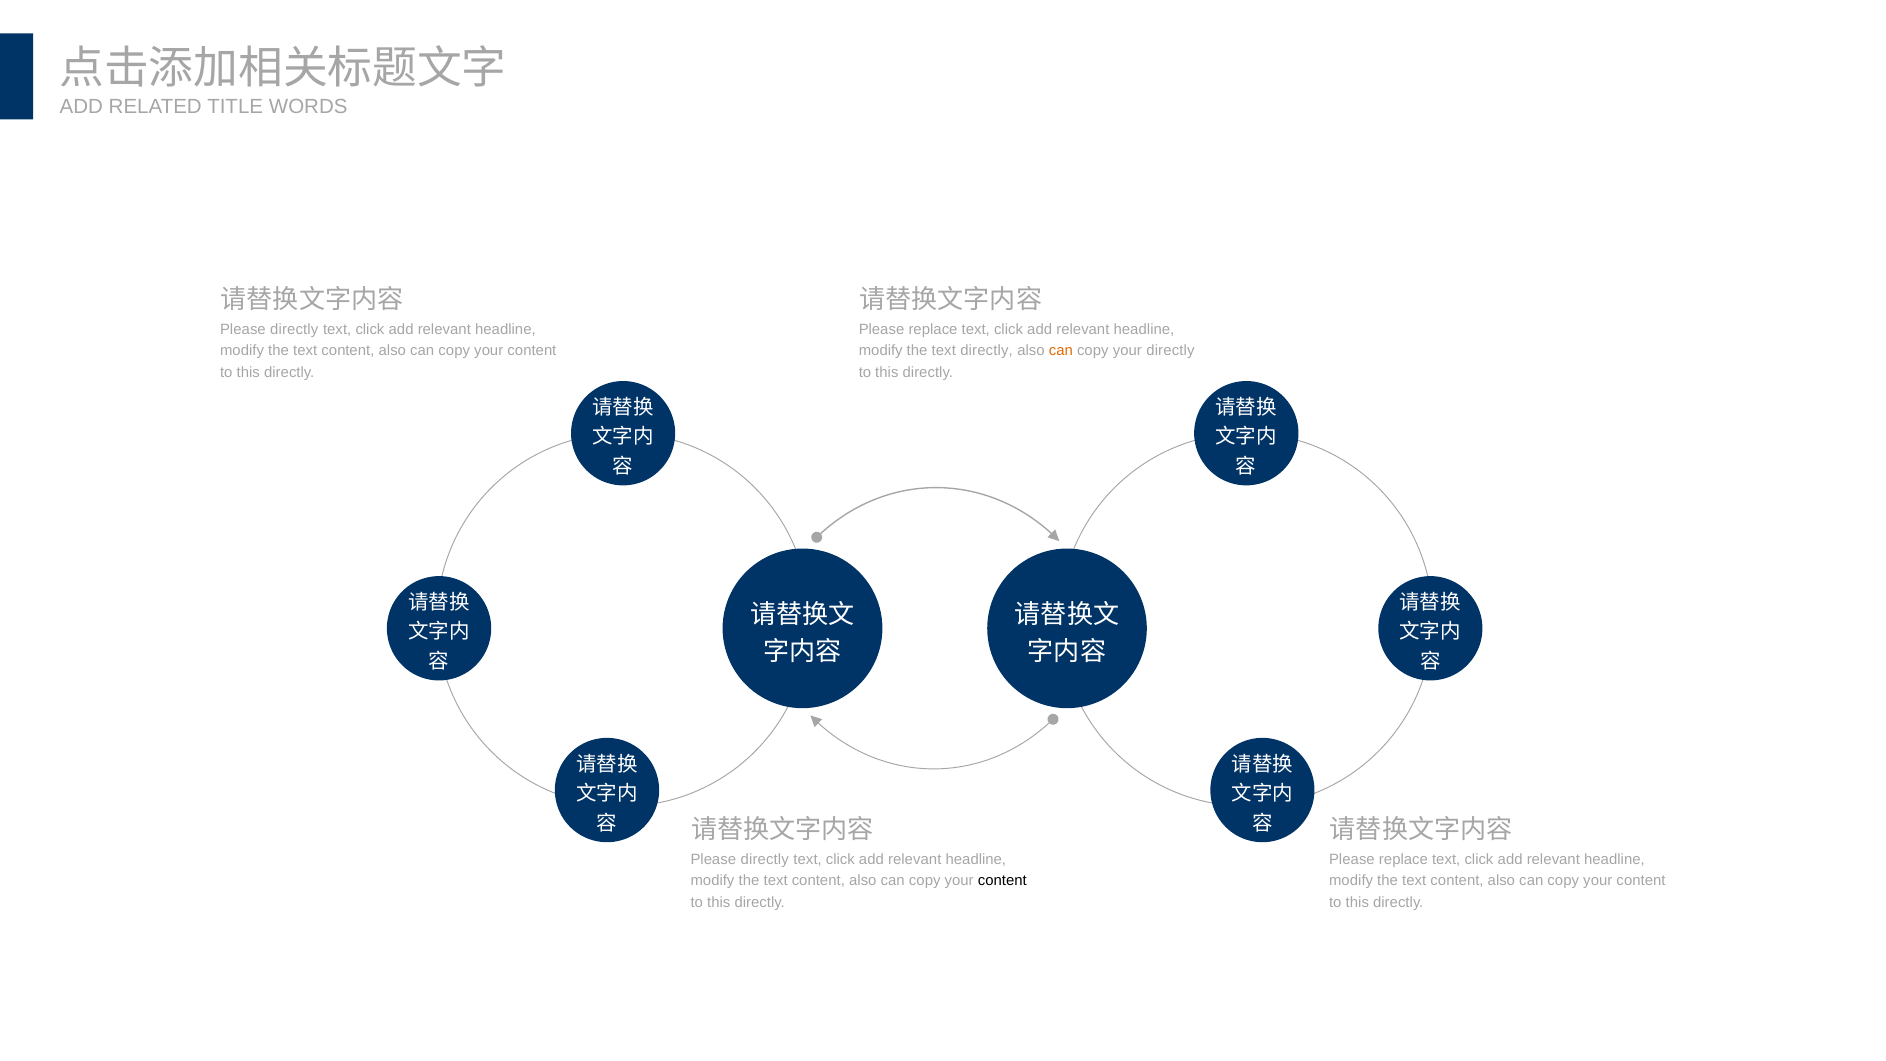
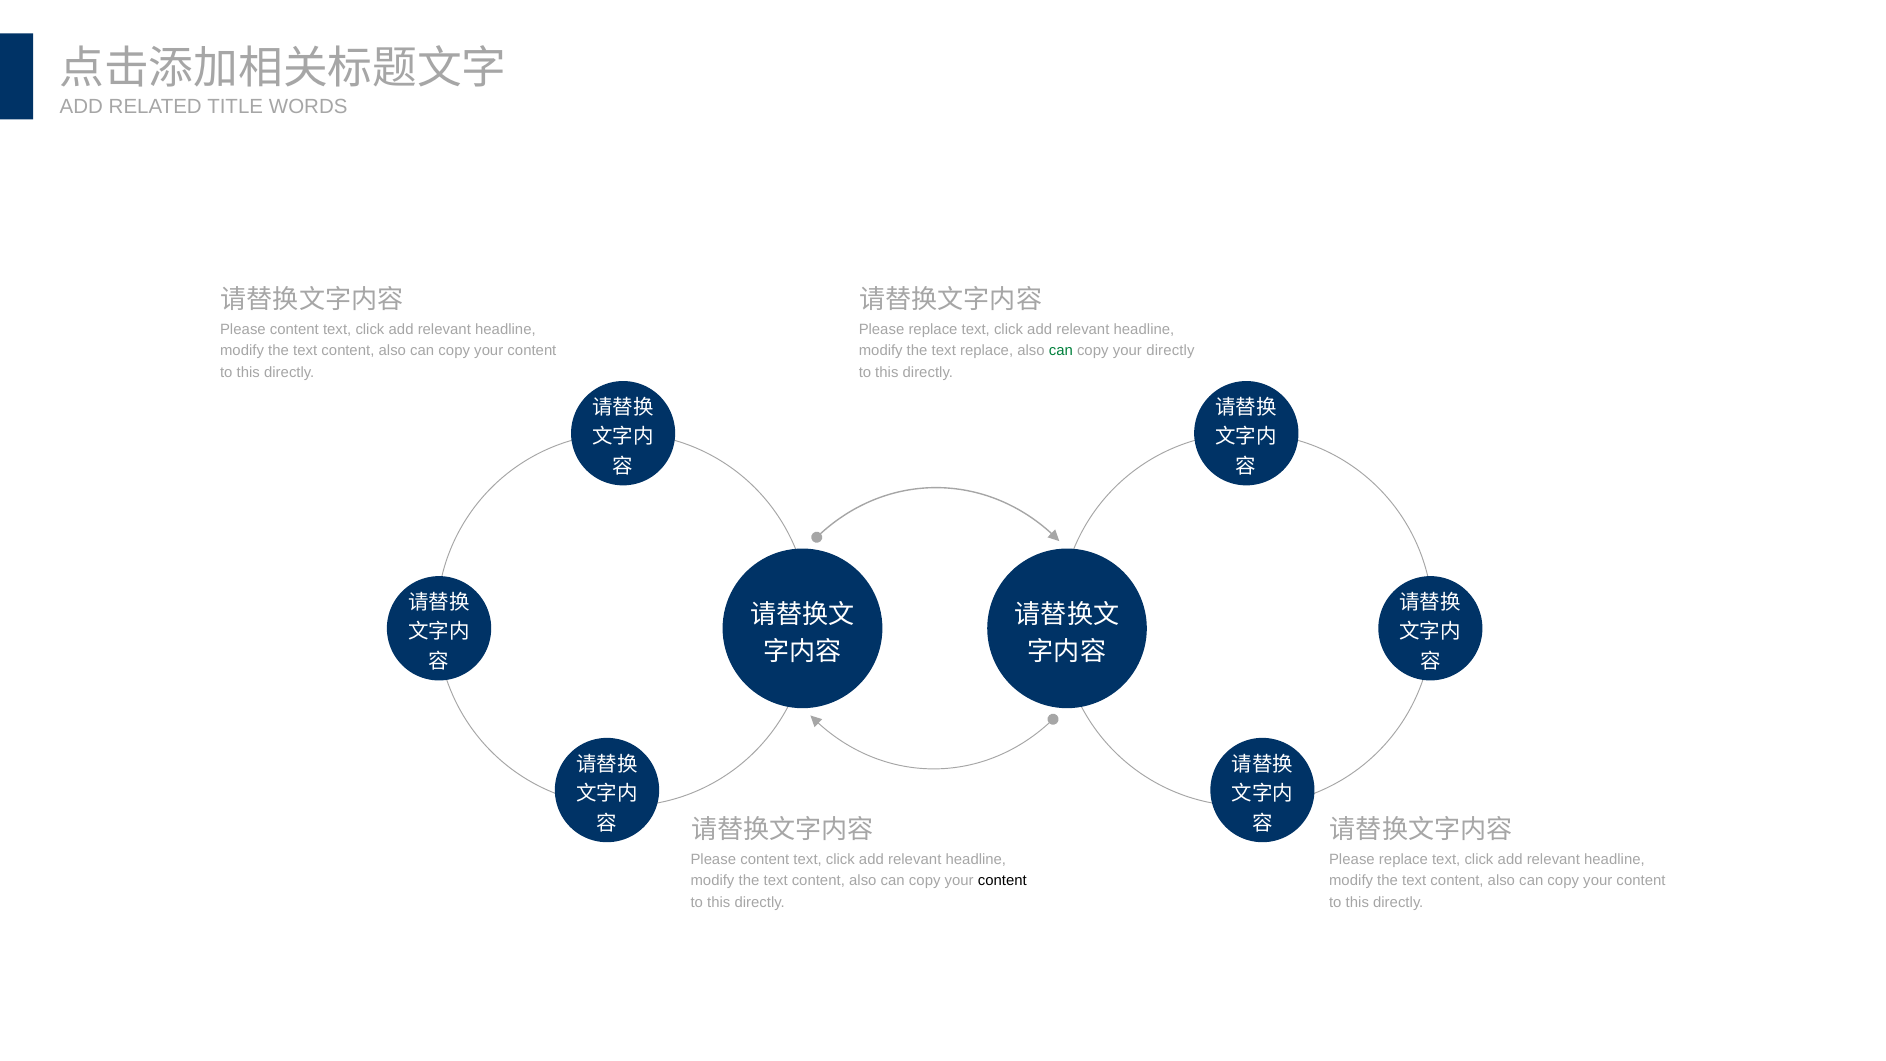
directly: directly -> content (294, 329)
text directly: directly -> replace (987, 351)
can colour: orange -> green (1061, 351)
directly: directly -> content (765, 859)
